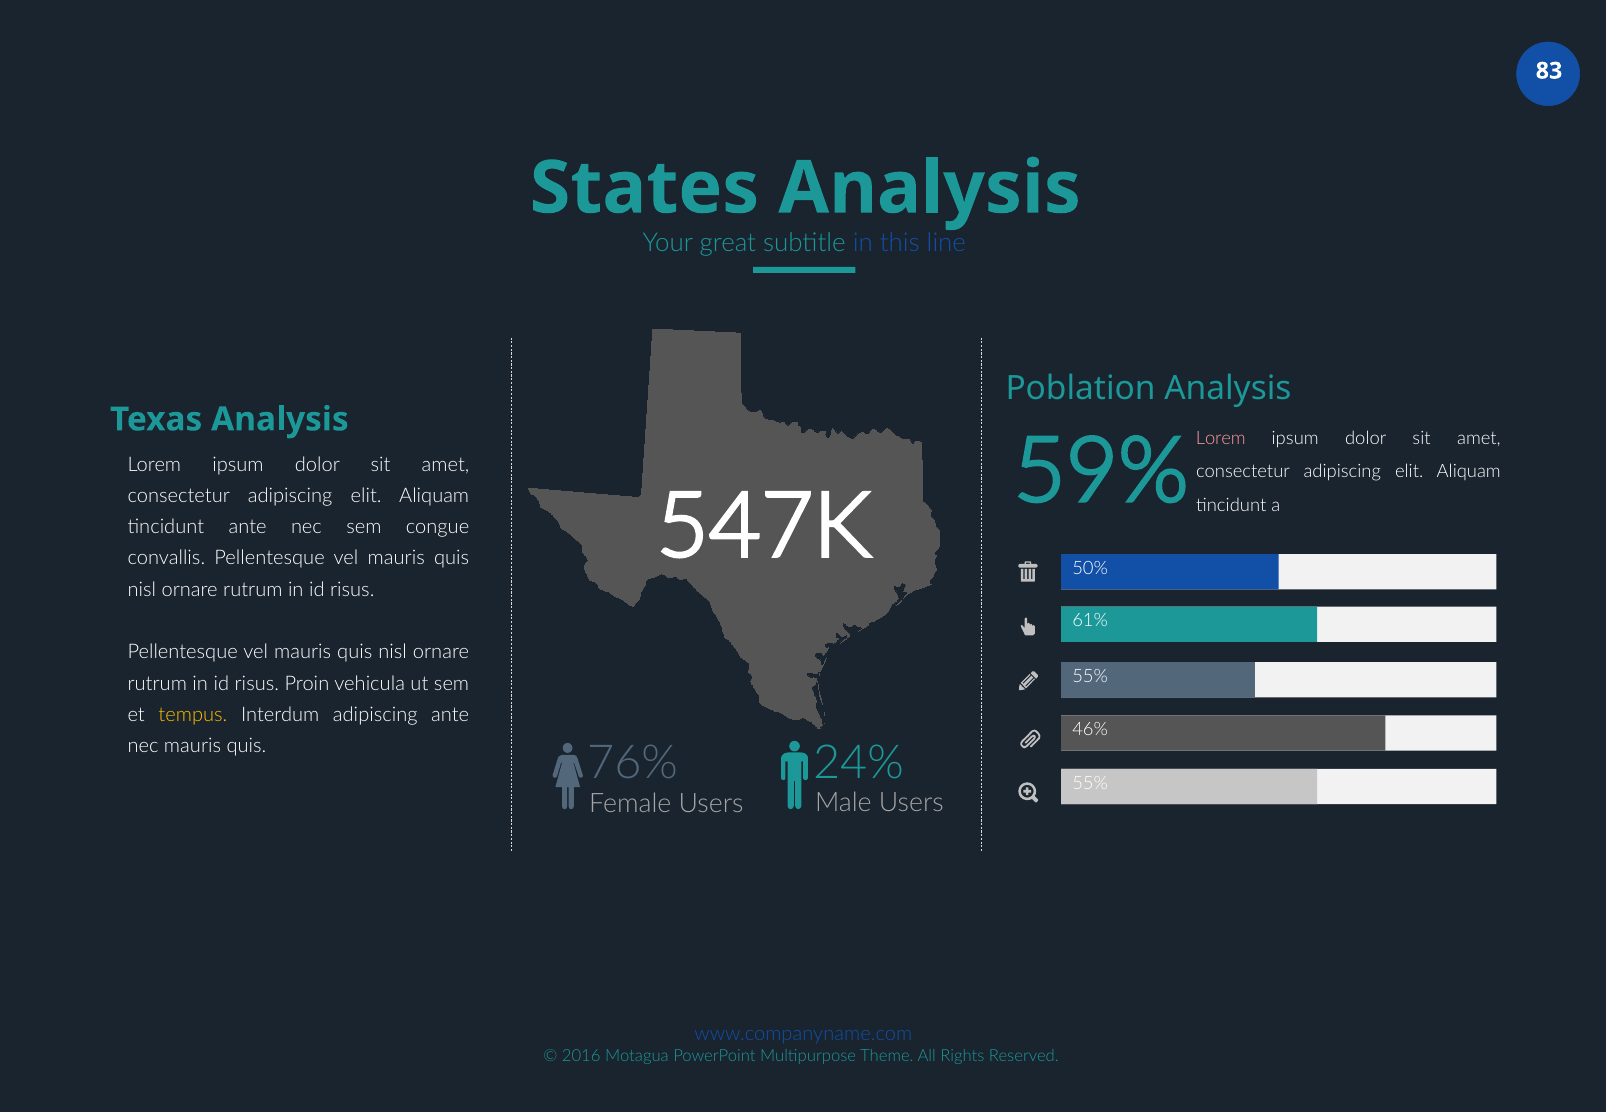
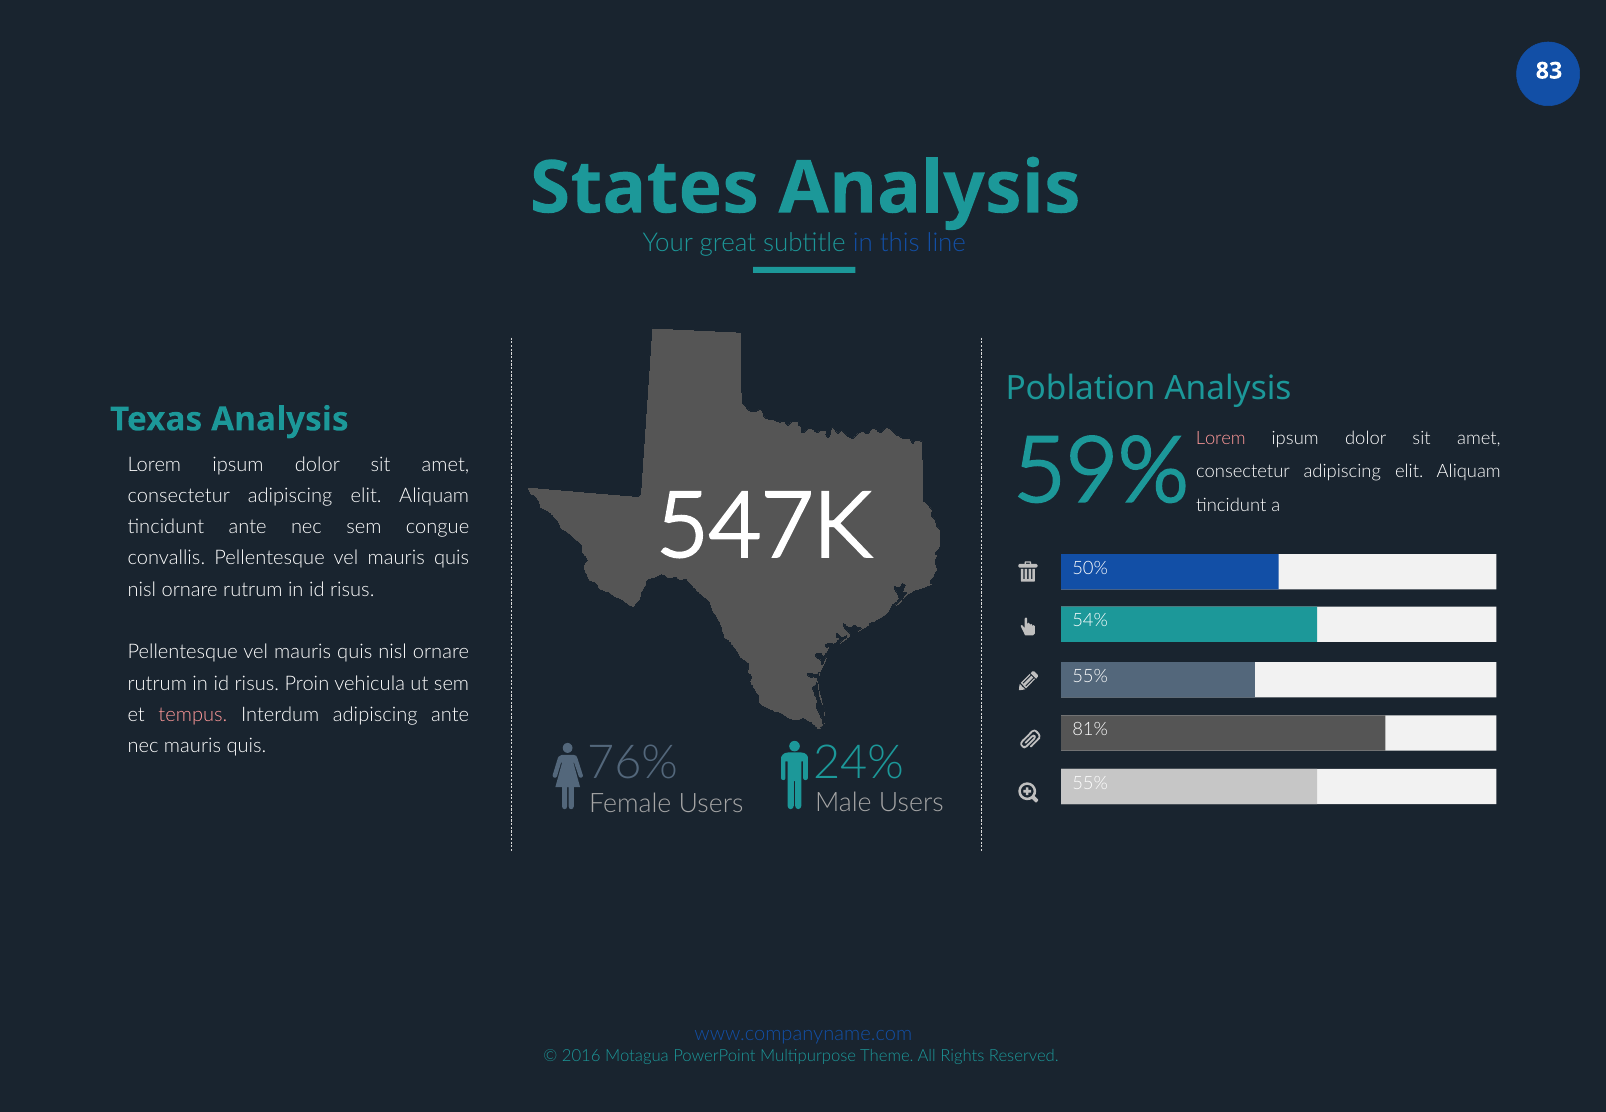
61%: 61% -> 54% (1090, 621)
tempus colour: yellow -> pink (193, 715)
46%: 46% -> 81% (1090, 729)
